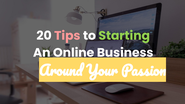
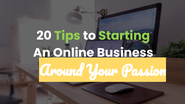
Tips colour: pink -> light green (67, 36)
